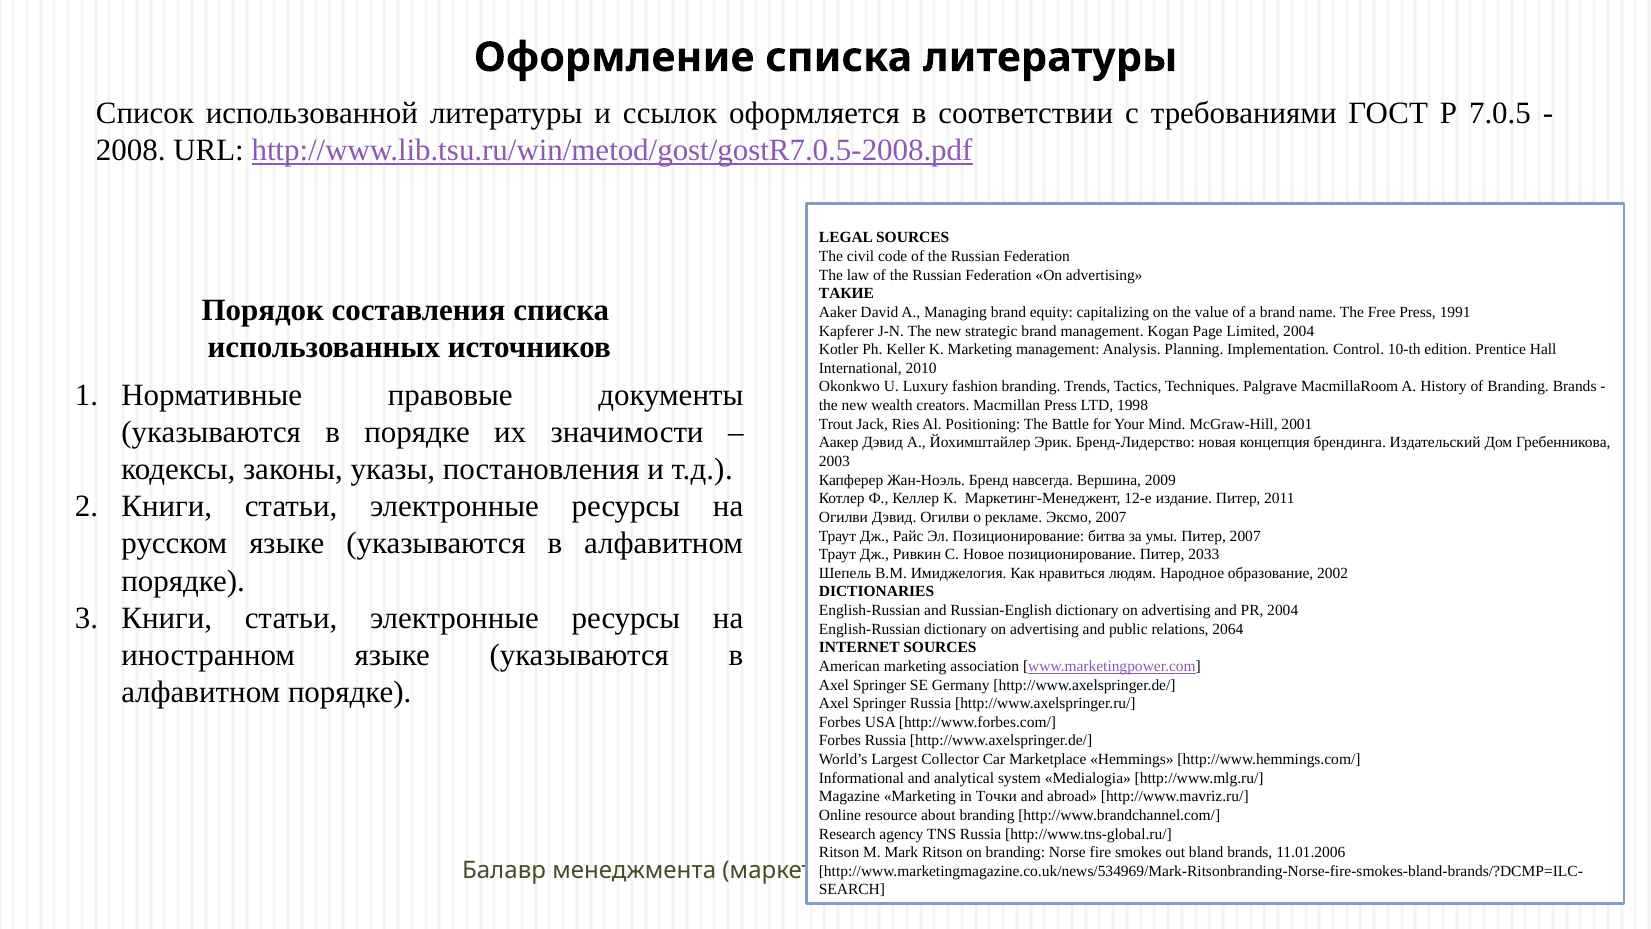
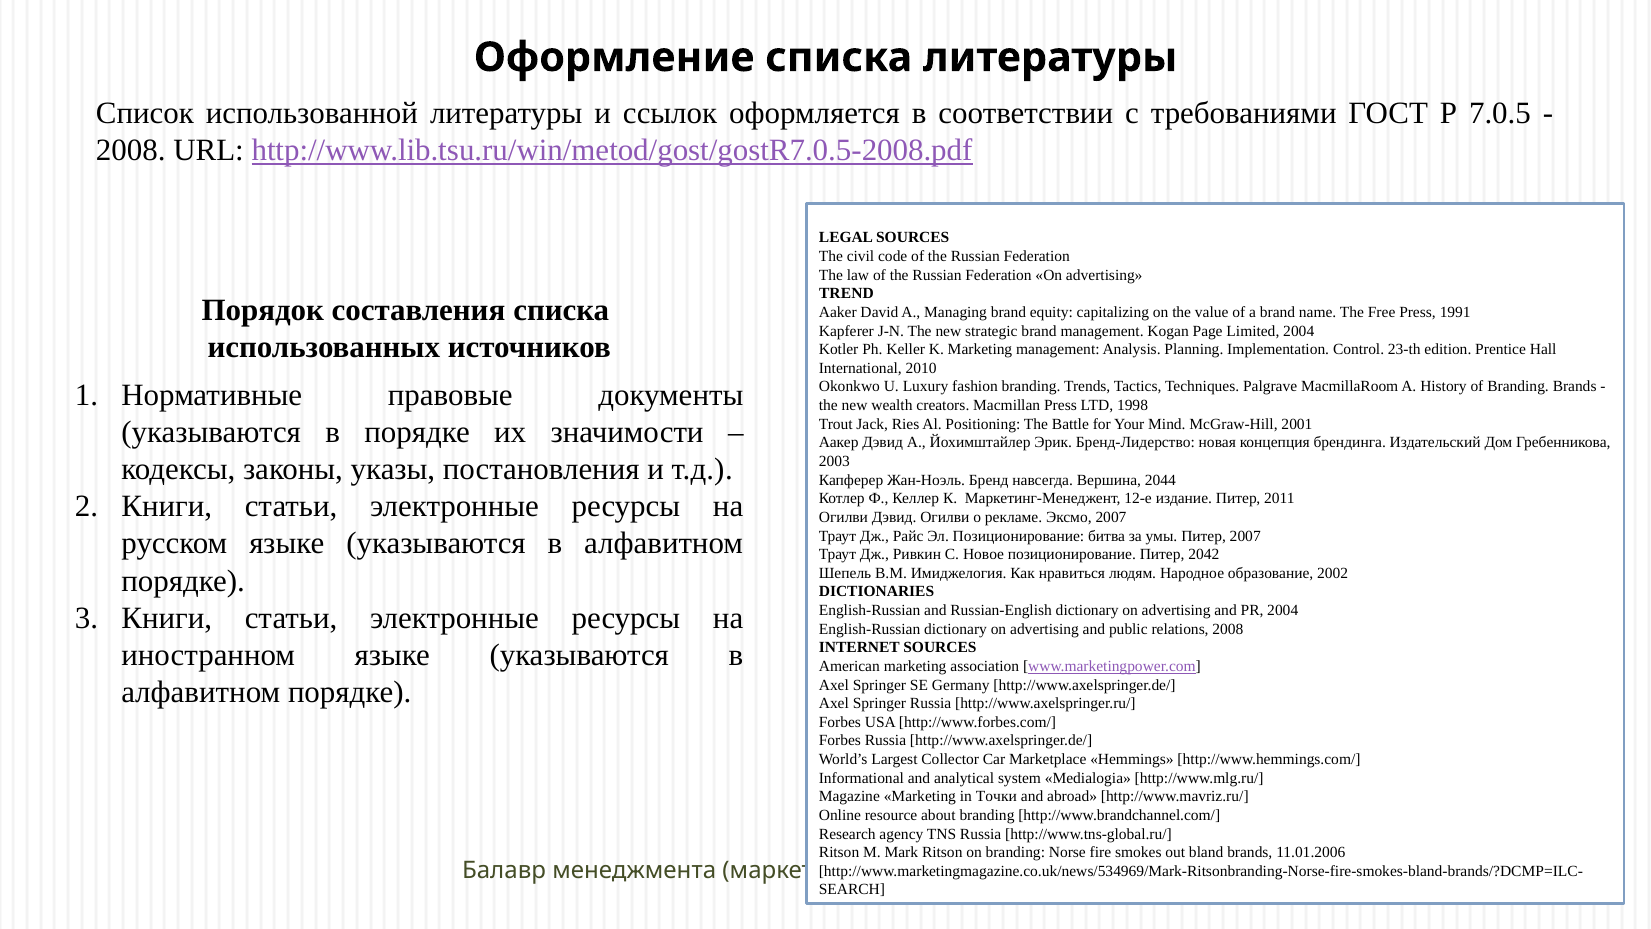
ТАКИЕ: ТАКИЕ -> TREND (846, 294)
10-th: 10-th -> 23-th (1404, 349)
2009: 2009 -> 2044 (1160, 480)
2033: 2033 -> 2042 (1204, 554)
relations 2064: 2064 -> 2008 (1228, 629)
